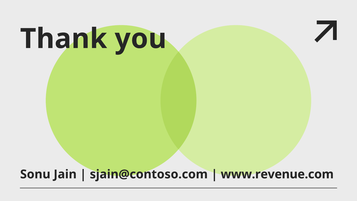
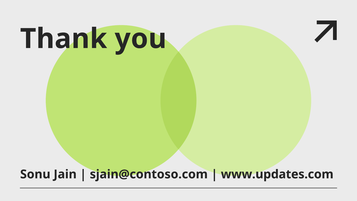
www.revenue.com: www.revenue.com -> www.updates.com (277, 174)
